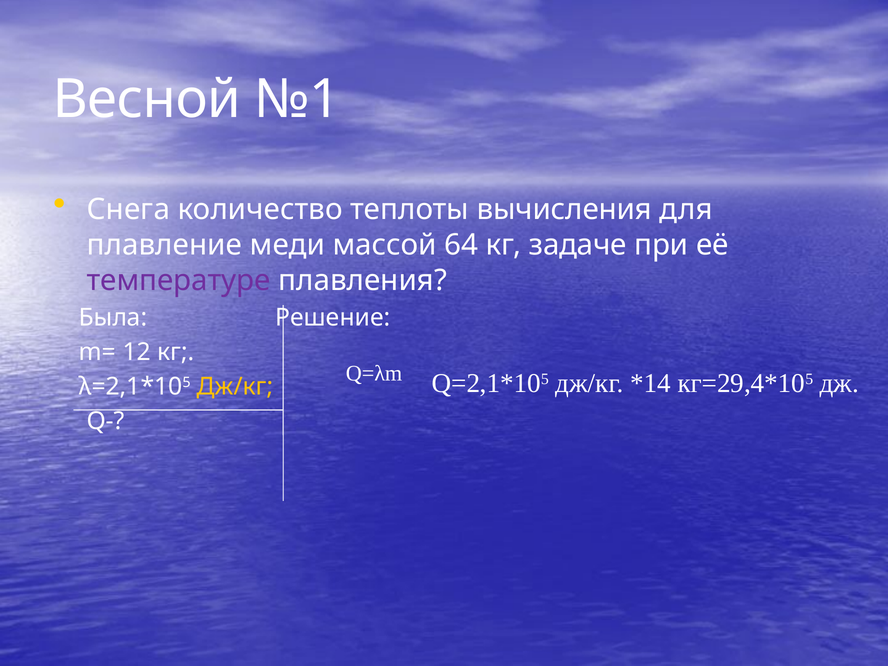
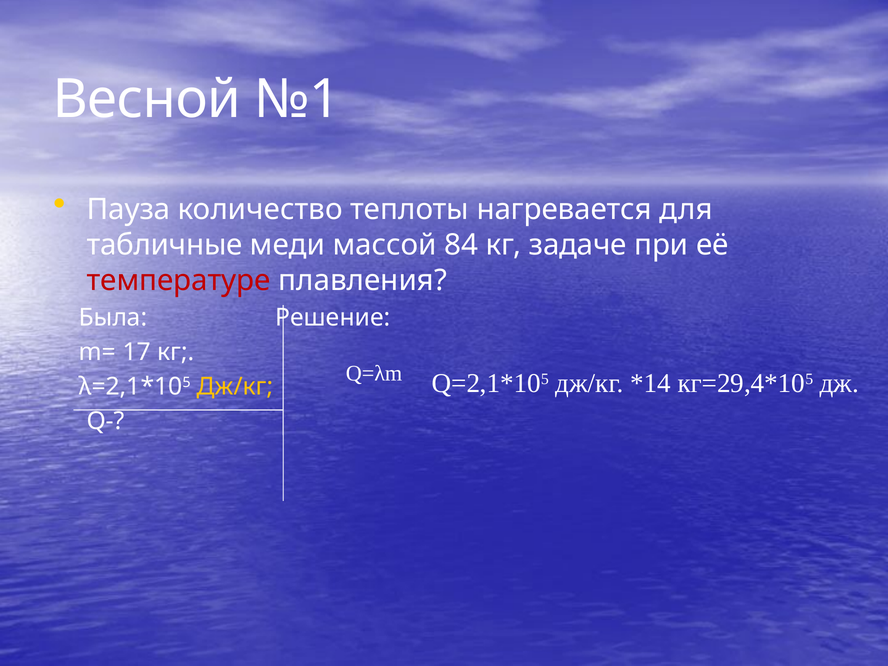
Снега: Снега -> Пауза (128, 209)
вычисления: вычисления -> нагревается (564, 209)
плавление: плавление -> табличные (165, 245)
64: 64 -> 84 (461, 245)
температуре colour: purple -> red (179, 280)
12: 12 -> 17 (137, 352)
